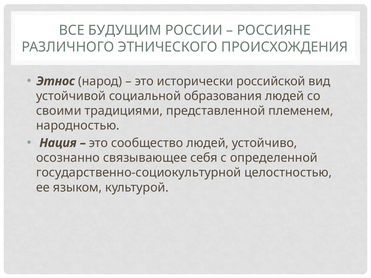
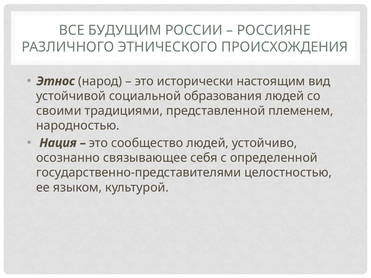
российской: российской -> настоящим (271, 81)
государственно-социокультурной: государственно-социокультурной -> государственно-представителями (139, 173)
